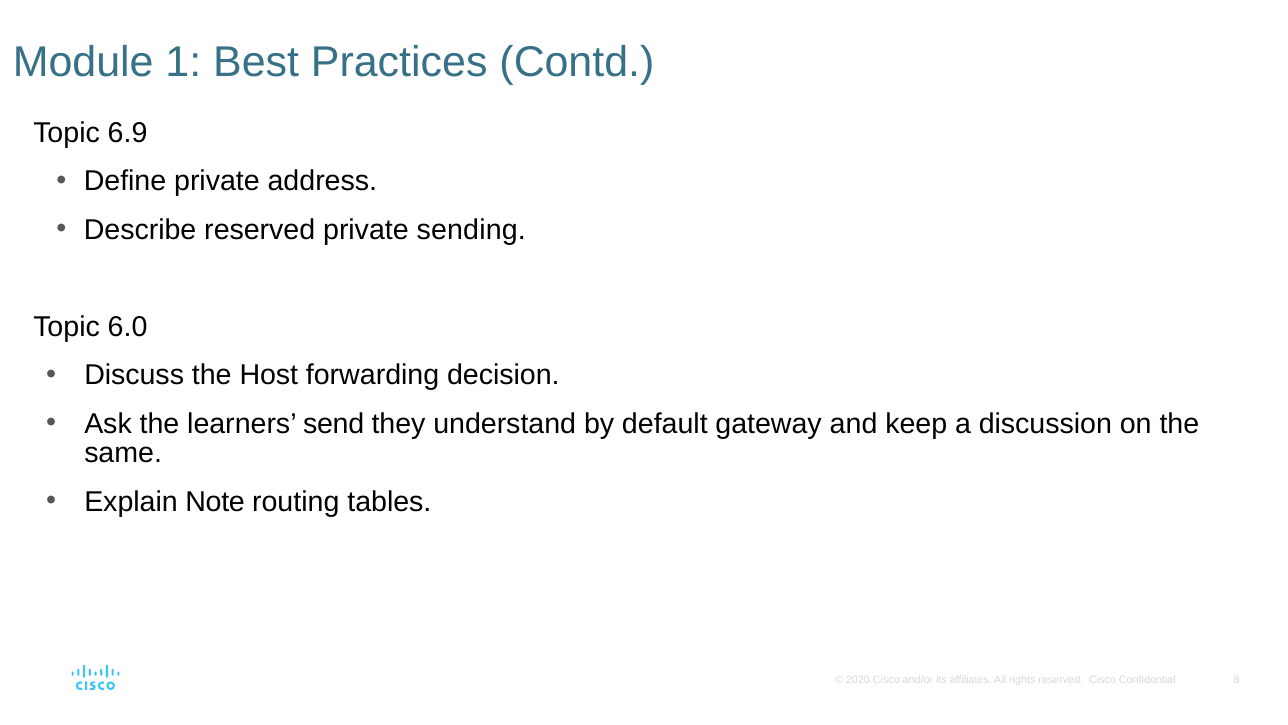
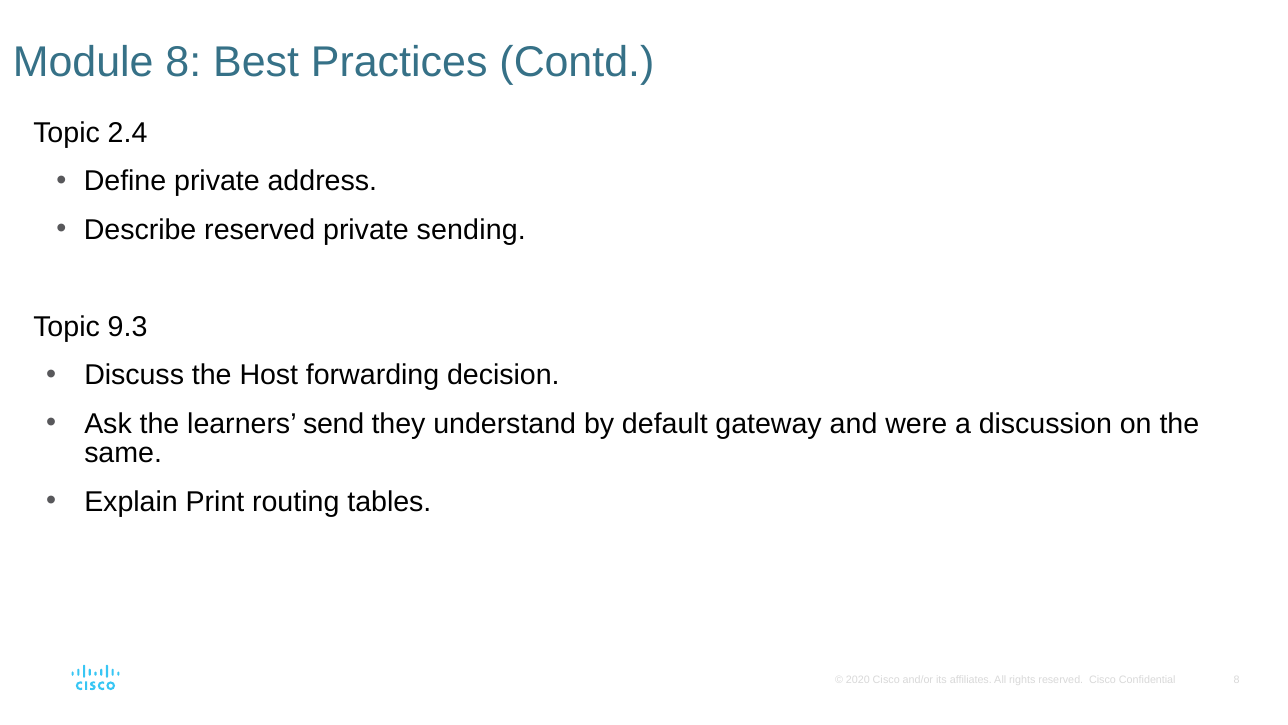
Module 1: 1 -> 8 (183, 62)
6.9: 6.9 -> 2.4 (128, 133)
6.0: 6.0 -> 9.3 (128, 327)
keep: keep -> were (916, 424)
Note: Note -> Print (215, 501)
